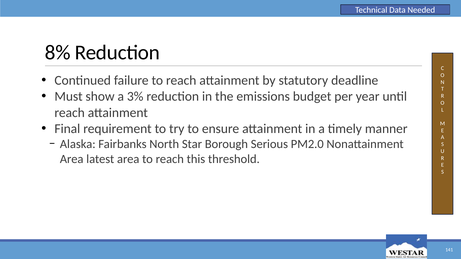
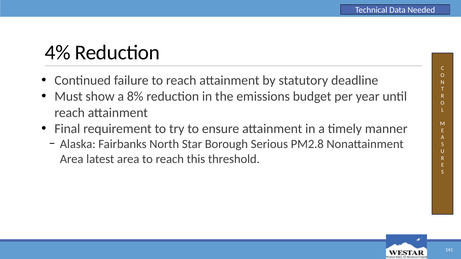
8%: 8% -> 4% (58, 53)
3%: 3% -> 8% (135, 97)
PM2.0: PM2.0 -> PM2.8 (307, 144)
